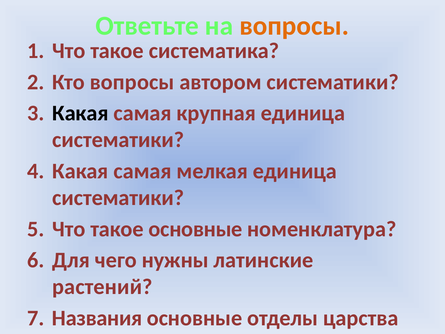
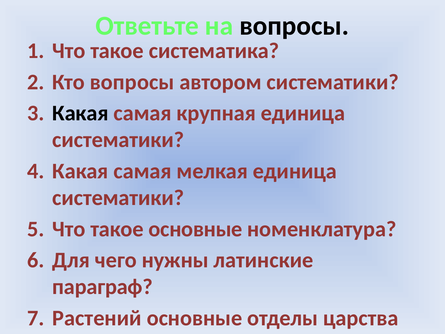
вопросы colour: orange -> black (294, 26)
растений: растений -> параграф (103, 287)
Названия: Названия -> Растений (97, 318)
